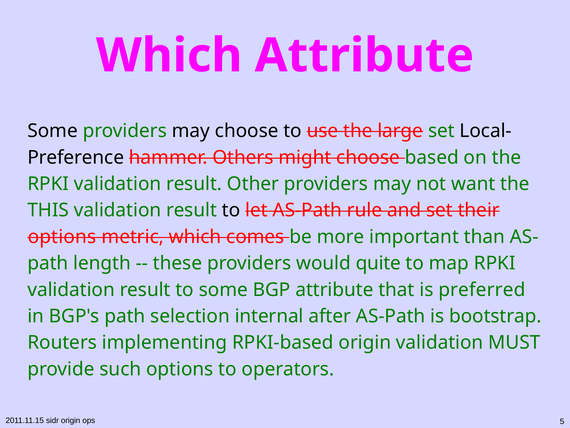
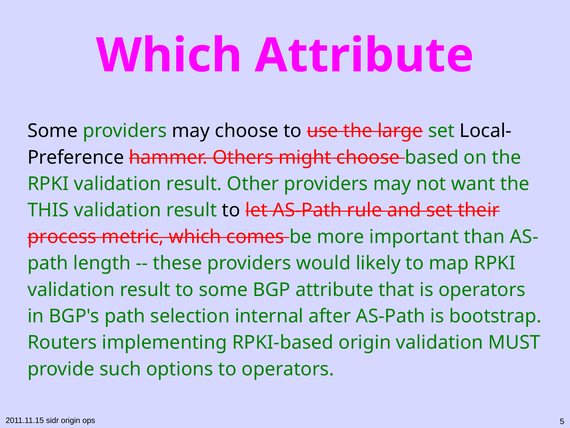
options: options -> process (62, 237)
quite: quite -> likely (378, 263)
is preferred: preferred -> operators (482, 289)
